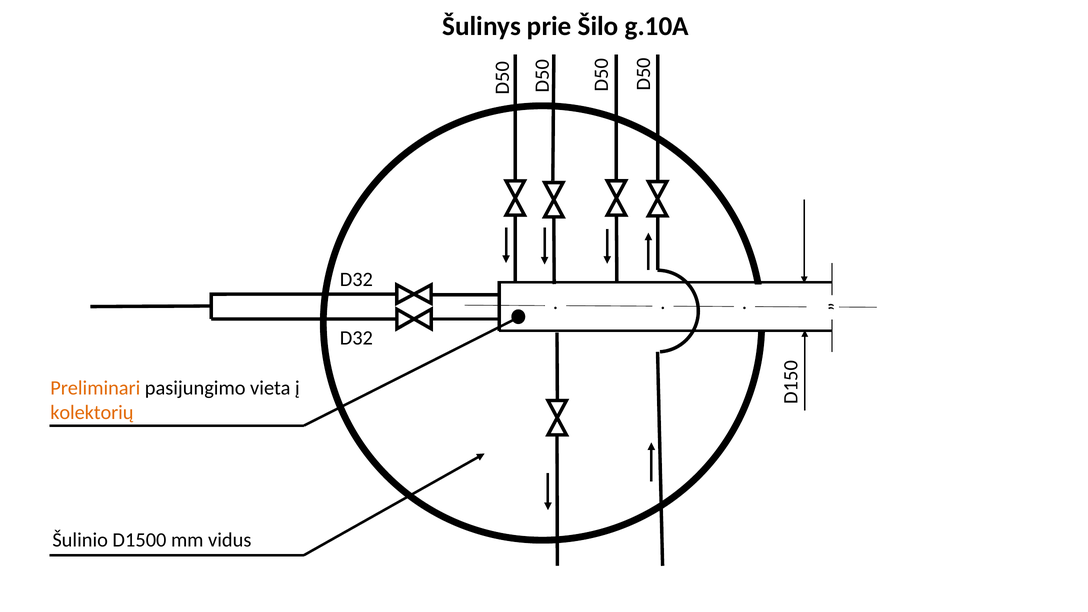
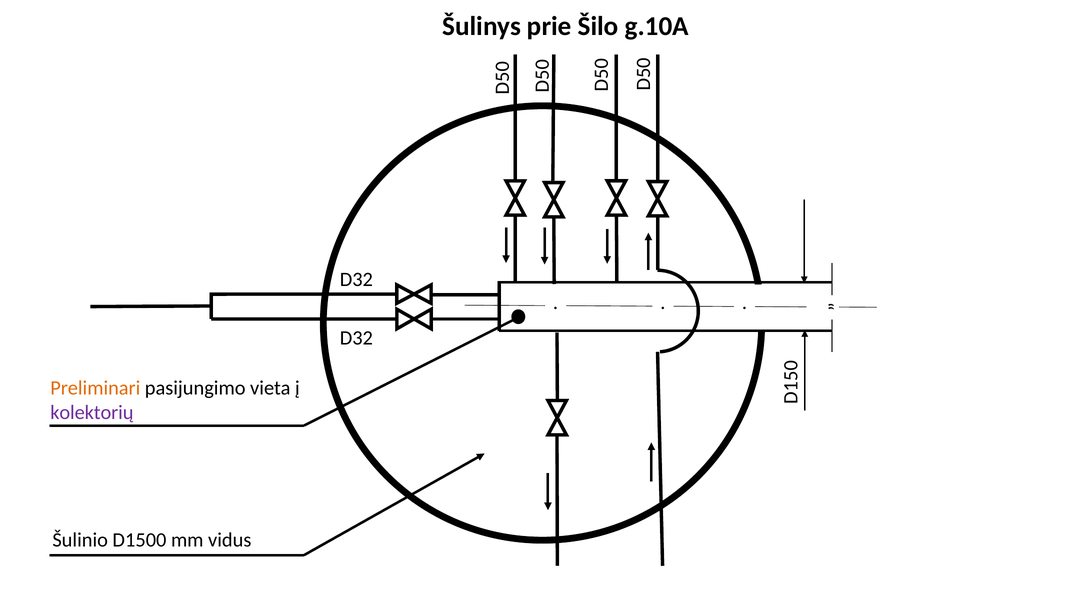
kolektorių colour: orange -> purple (92, 412)
